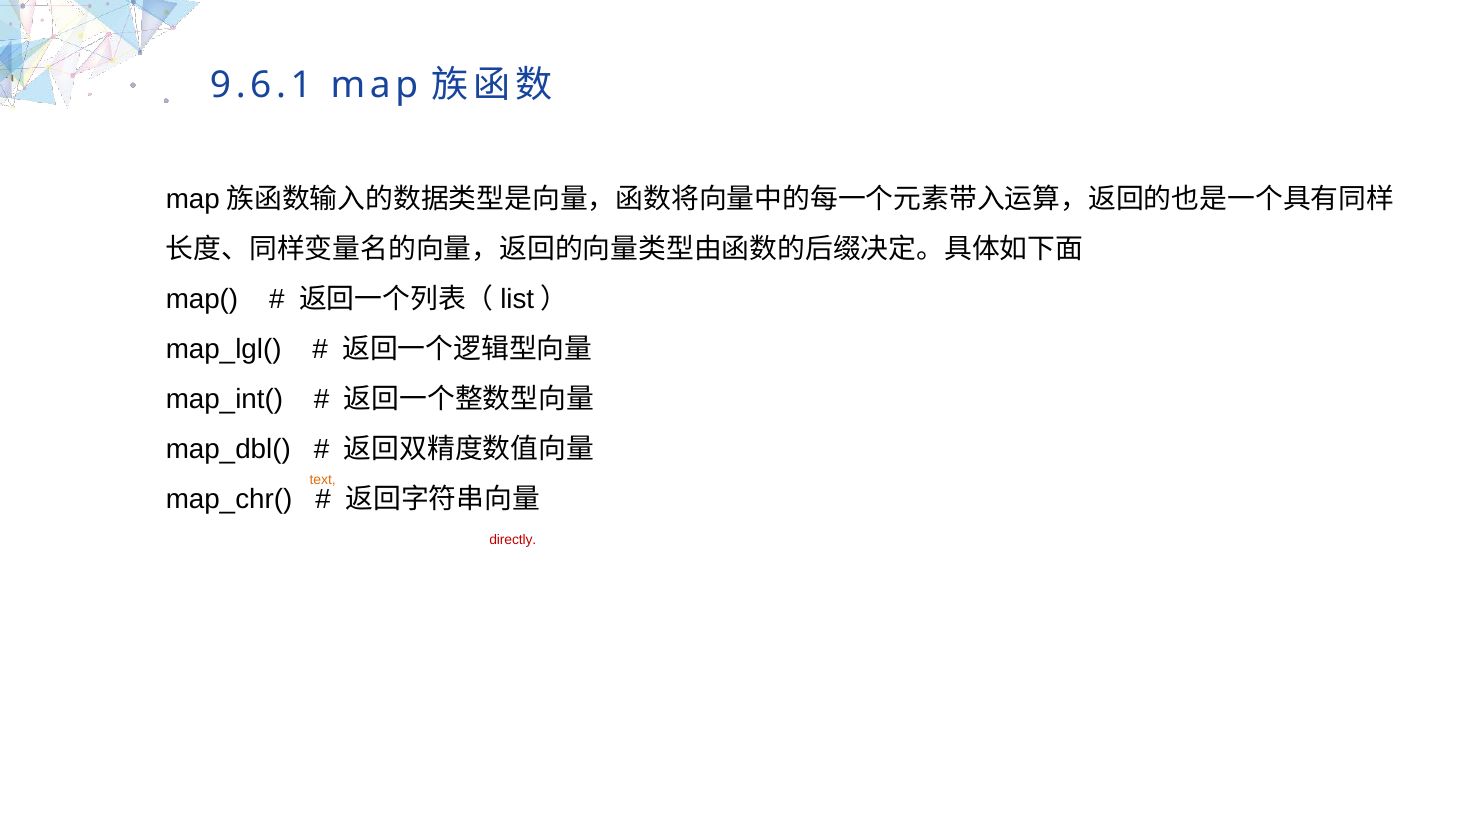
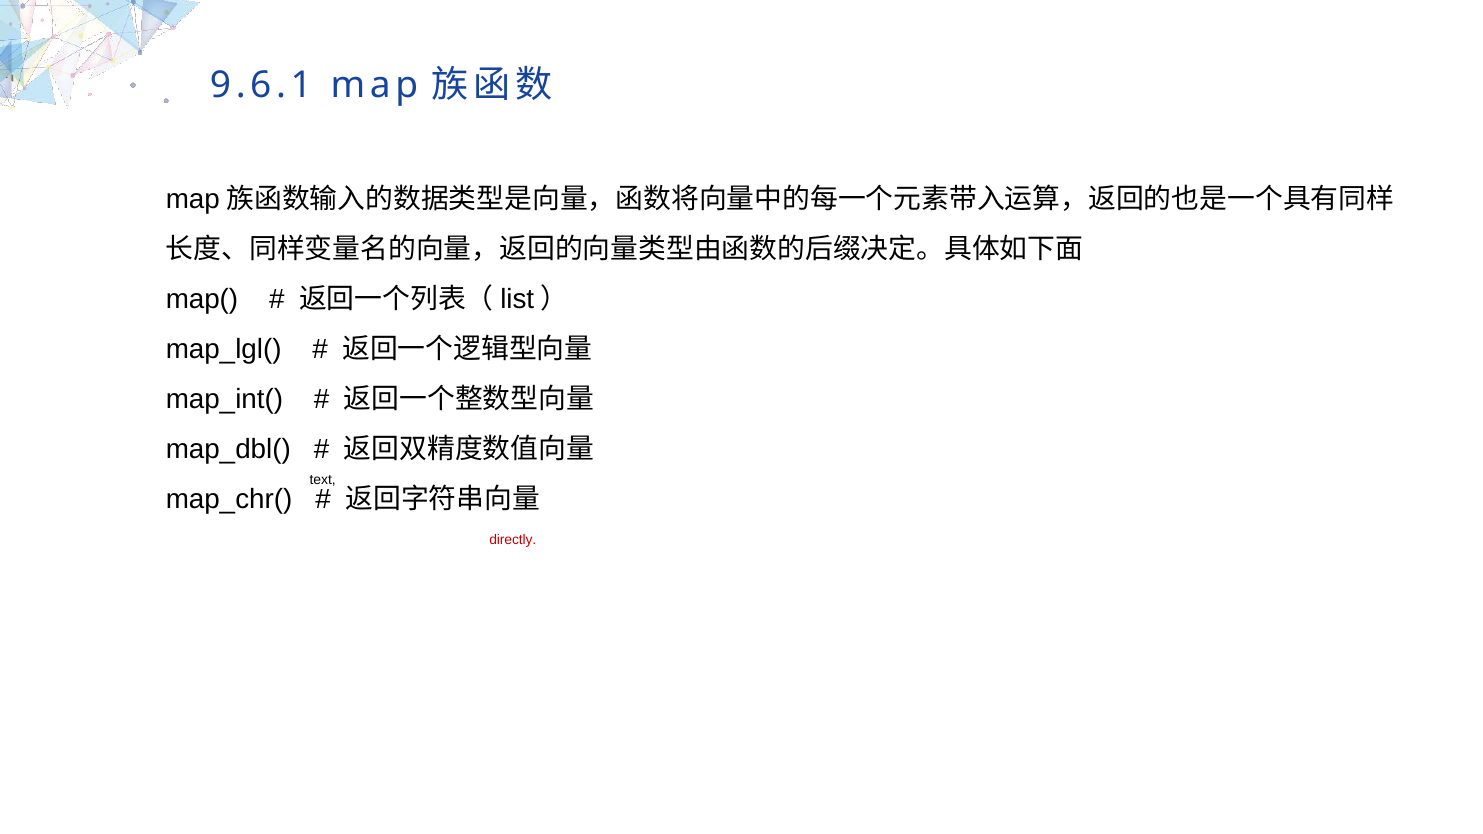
text colour: orange -> black (323, 480)
